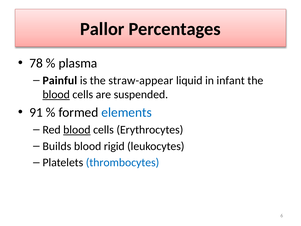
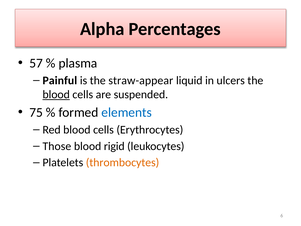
Pallor: Pallor -> Alpha (102, 29)
78: 78 -> 57 (36, 63)
infant: infant -> ulcers (231, 80)
91: 91 -> 75 (36, 112)
blood underline: present -> none (77, 130)
Builds: Builds -> Those (57, 146)
thrombocytes colour: blue -> orange (123, 162)
